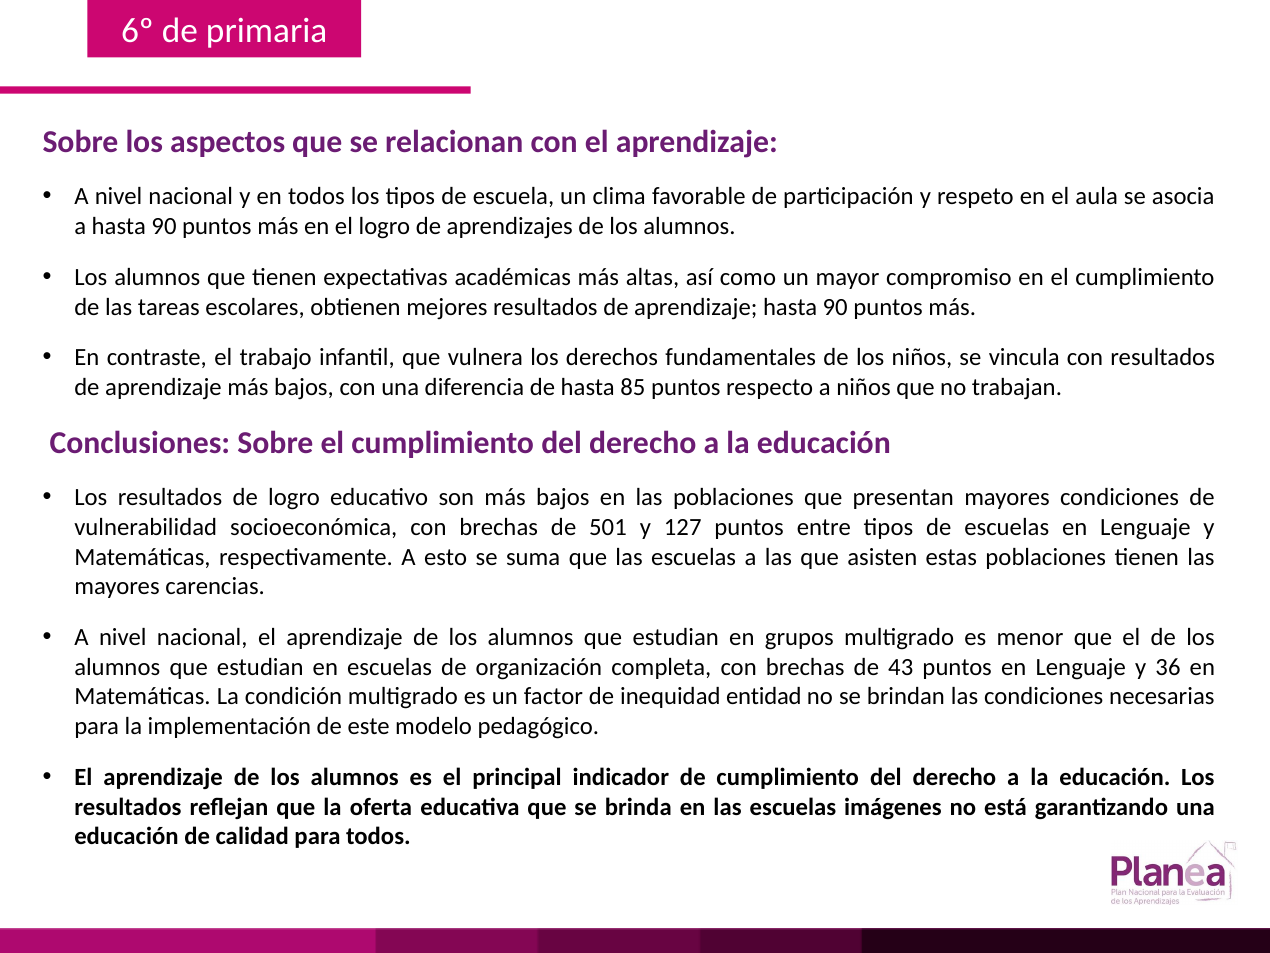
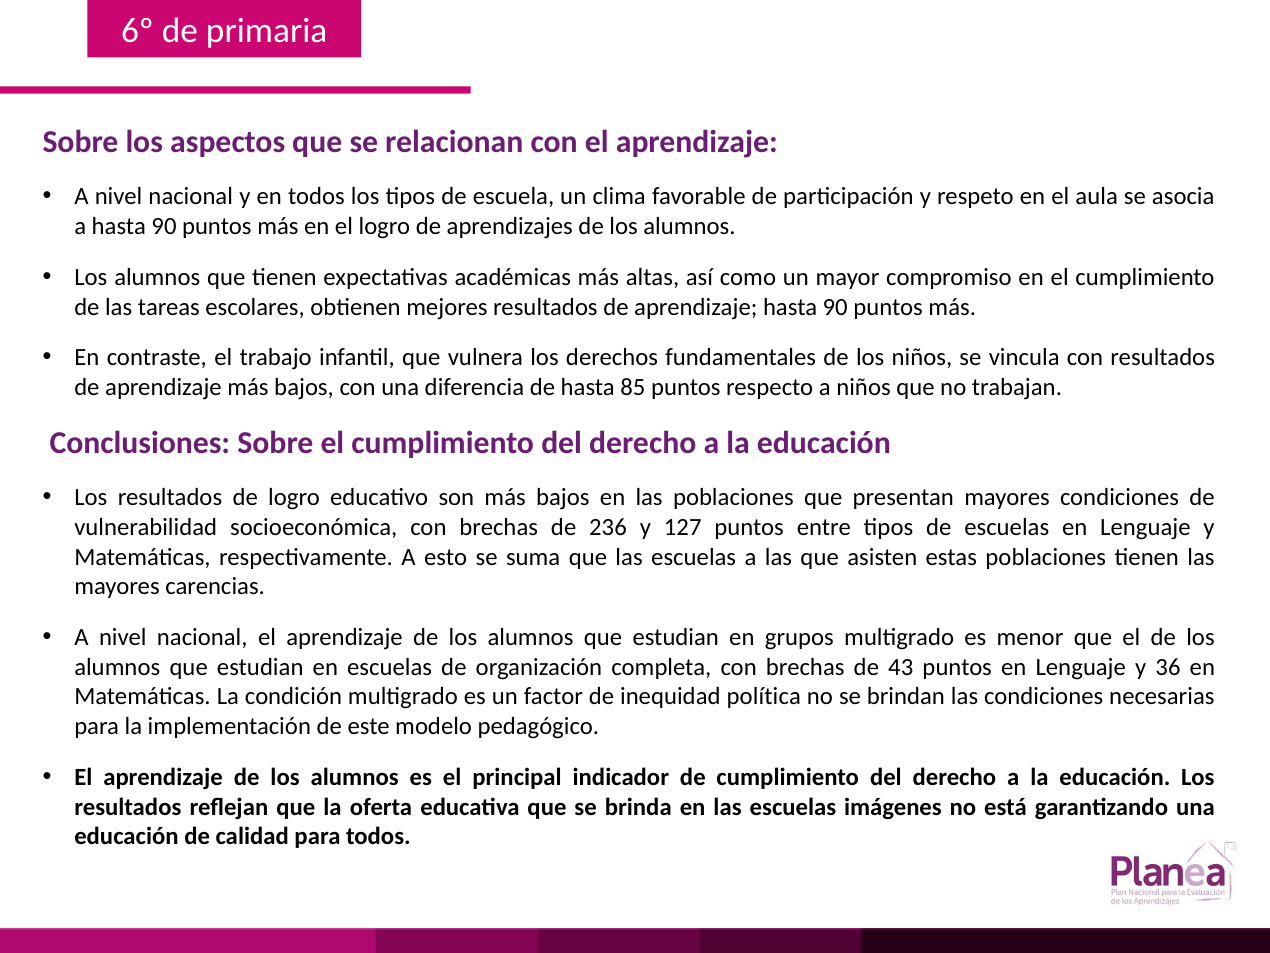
501: 501 -> 236 (608, 527)
entidad: entidad -> política (764, 696)
